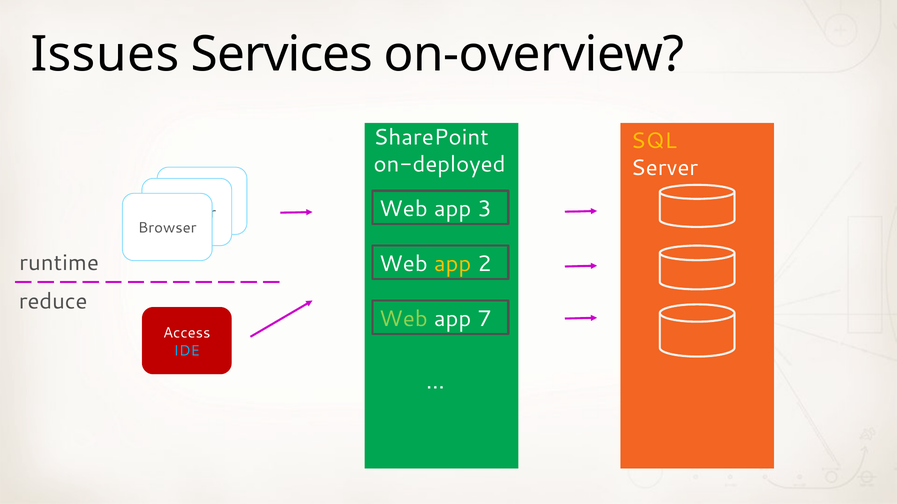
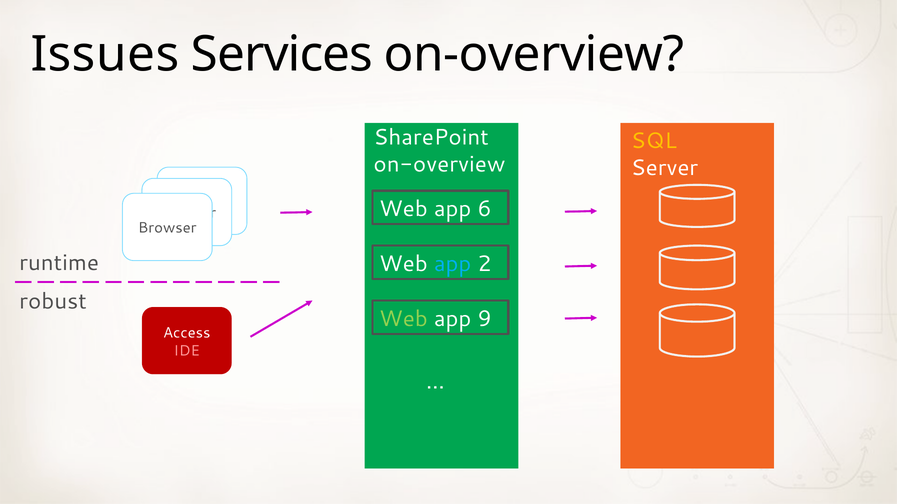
on-deployed: on-deployed -> on-overview (439, 165)
3: 3 -> 6 (484, 209)
app colour: yellow -> light blue (453, 264)
reduce: reduce -> robust (53, 302)
7: 7 -> 9 (484, 319)
IDE colour: light blue -> pink (187, 351)
